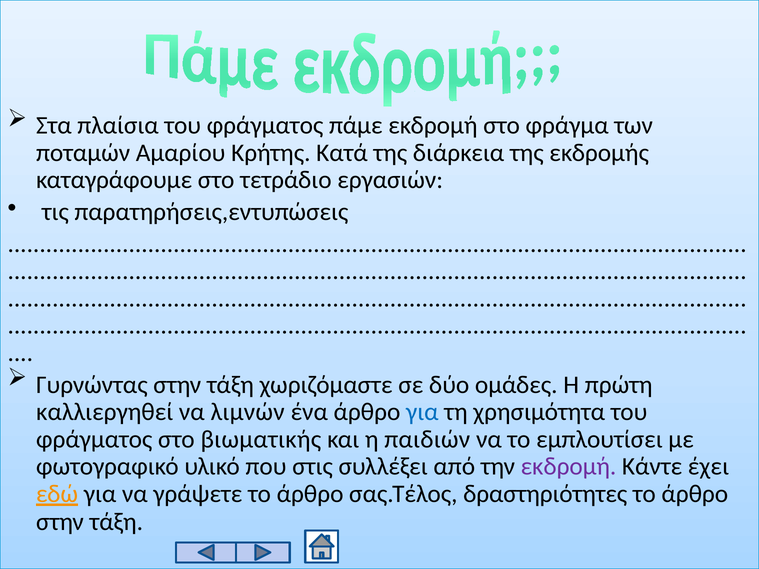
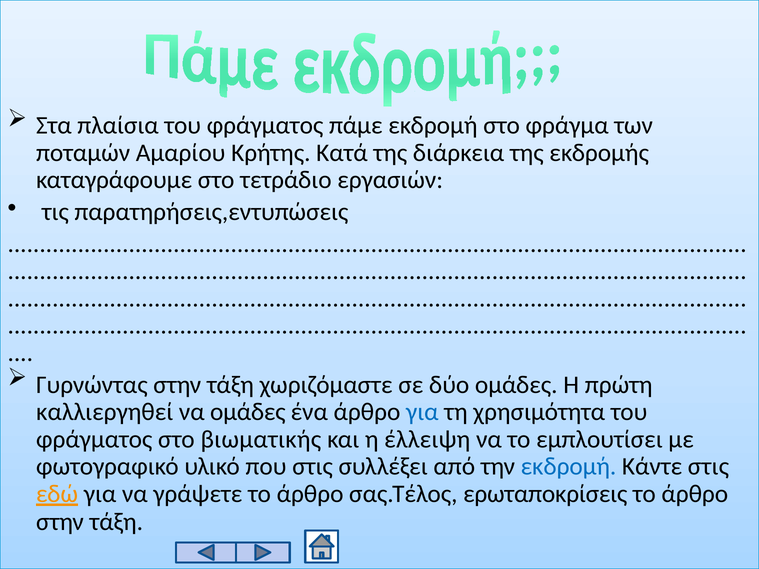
να λιμνών: λιμνών -> ομάδες (248, 412)
παιδιών: παιδιών -> έλλειψη (427, 440)
εκδρομή colour: purple -> blue (569, 467)
Κάντε έχει: έχει -> στις (708, 467)
δραστηριότητες: δραστηριότητες -> ερωταποκρίσεις (545, 494)
